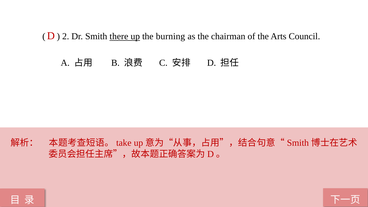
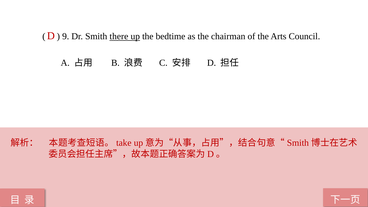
2: 2 -> 9 (66, 36)
burning: burning -> bedtime (171, 36)
